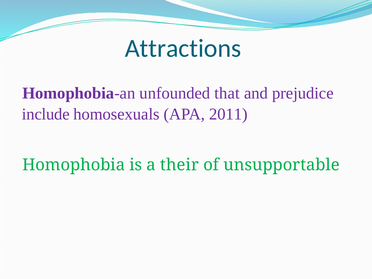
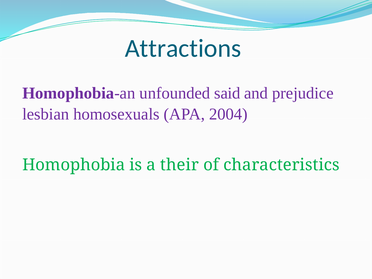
that: that -> said (227, 93)
include: include -> lesbian (46, 114)
2011: 2011 -> 2004 (228, 114)
unsupportable: unsupportable -> characteristics (281, 165)
